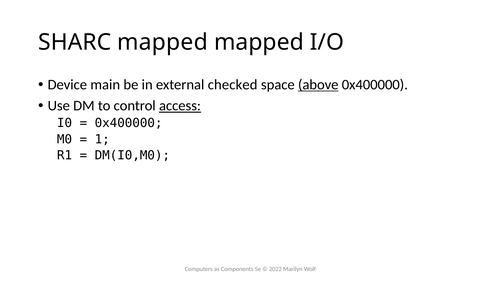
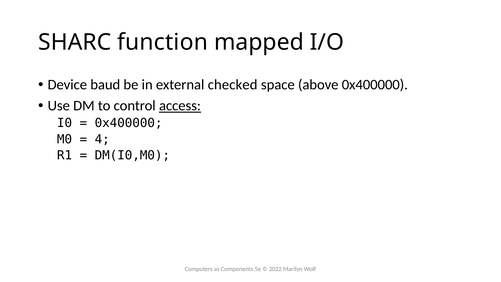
SHARC mapped: mapped -> function (163, 42)
main: main -> baud (105, 85)
above underline: present -> none (318, 85)
1: 1 -> 4 (102, 139)
